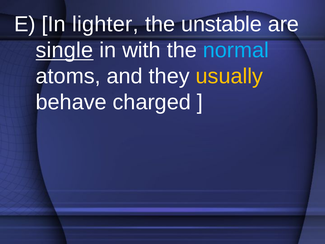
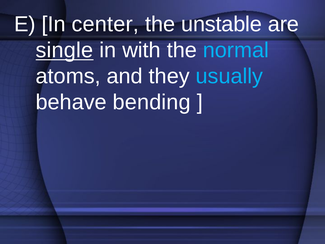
lighter: lighter -> center (105, 24)
usually colour: yellow -> light blue (229, 76)
charged: charged -> bending (152, 102)
